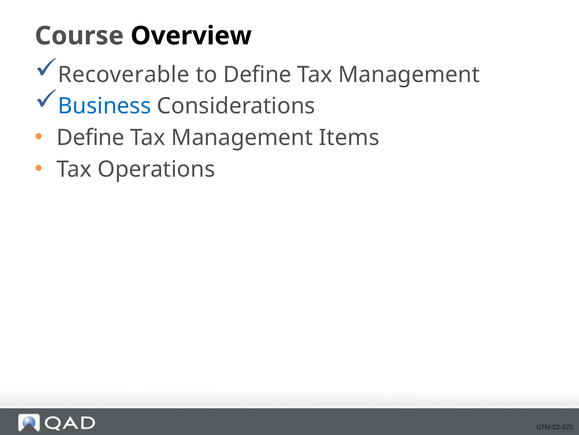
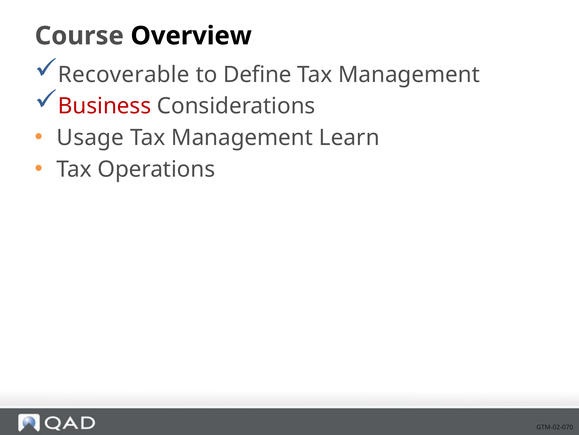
Business colour: blue -> red (105, 106)
Define: Define -> Usage (90, 138)
Items: Items -> Learn (349, 138)
